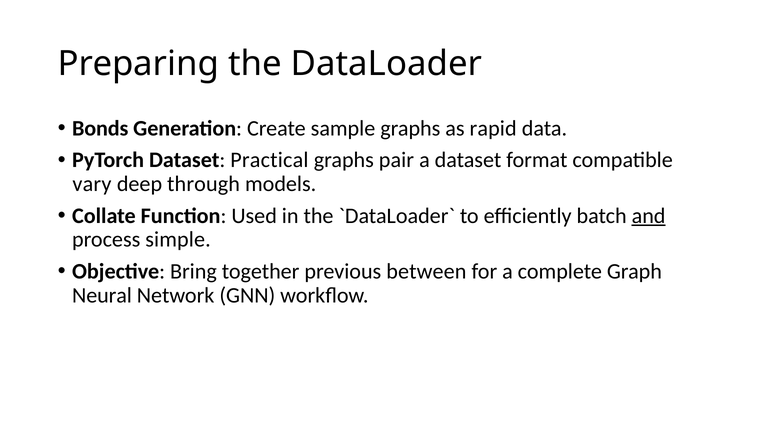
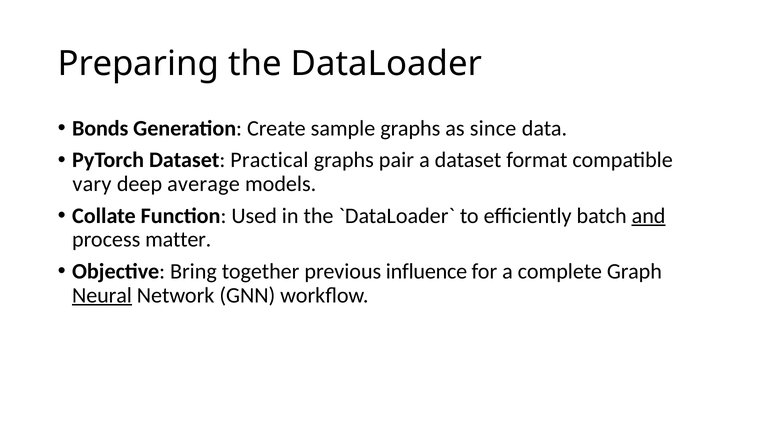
rapid: rapid -> since (493, 128)
through: through -> average (203, 184)
simple: simple -> matter (178, 240)
between: between -> influence (427, 271)
Neural underline: none -> present (102, 295)
